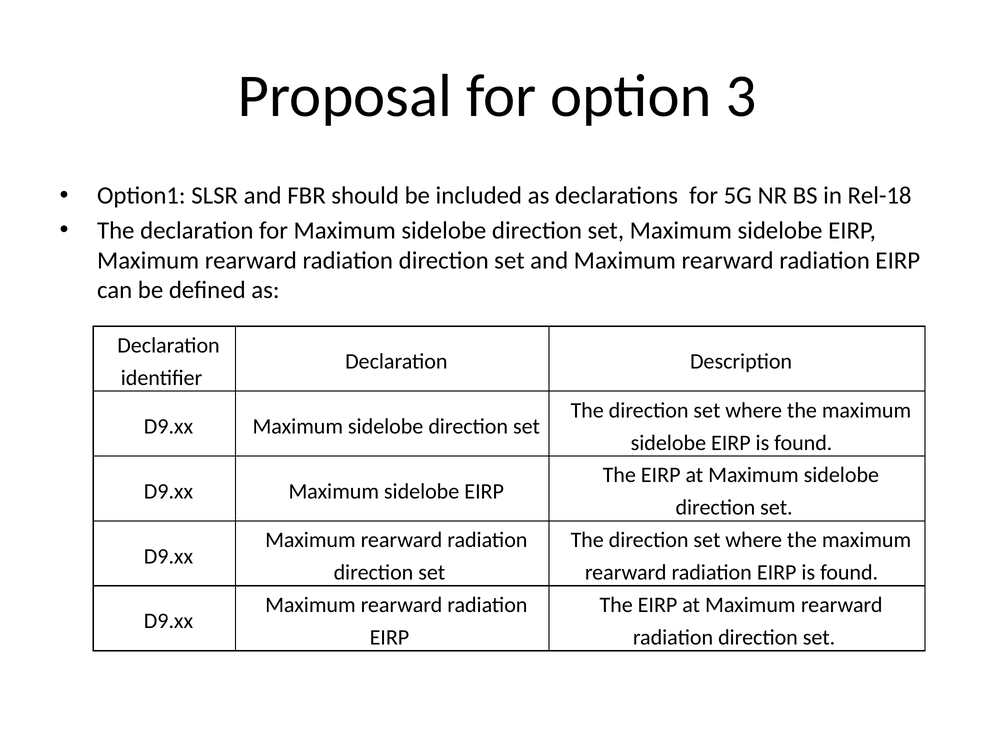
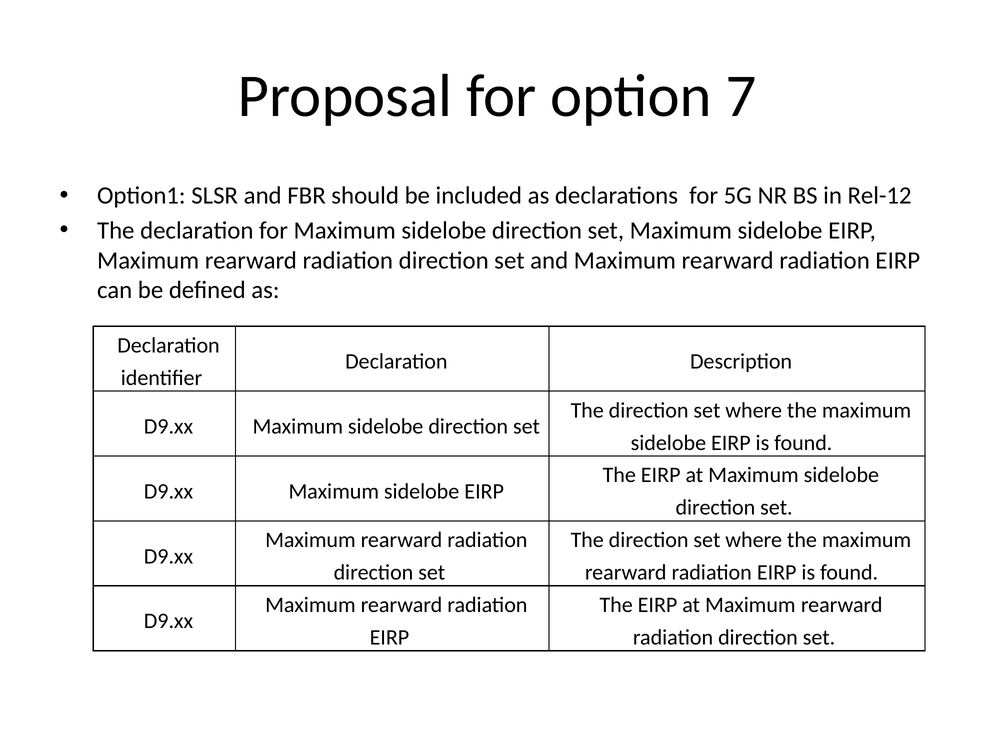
3: 3 -> 7 (741, 96)
Rel-18: Rel-18 -> Rel-12 (880, 196)
